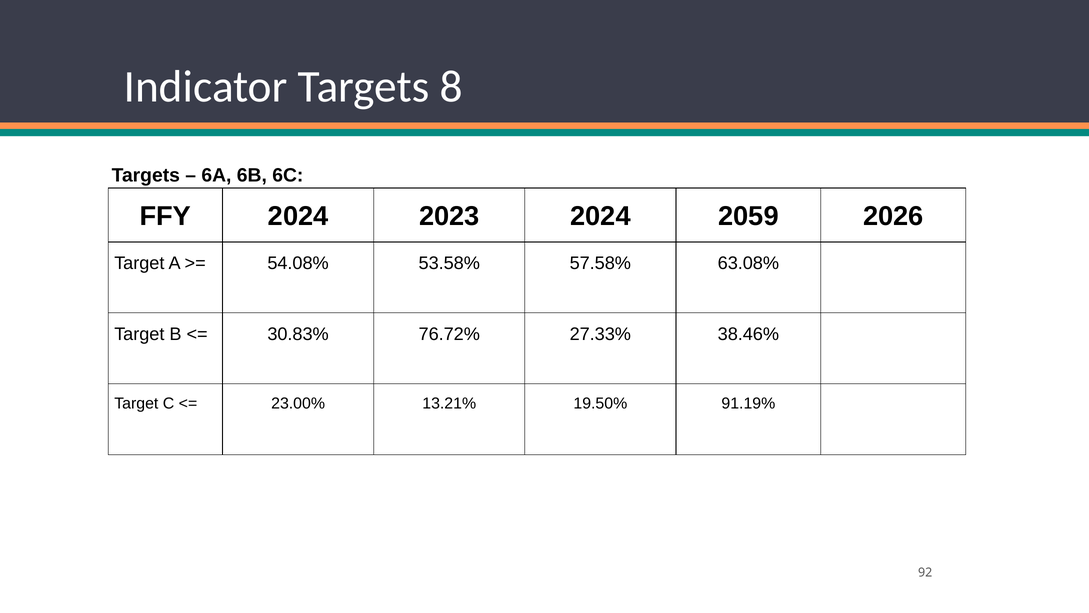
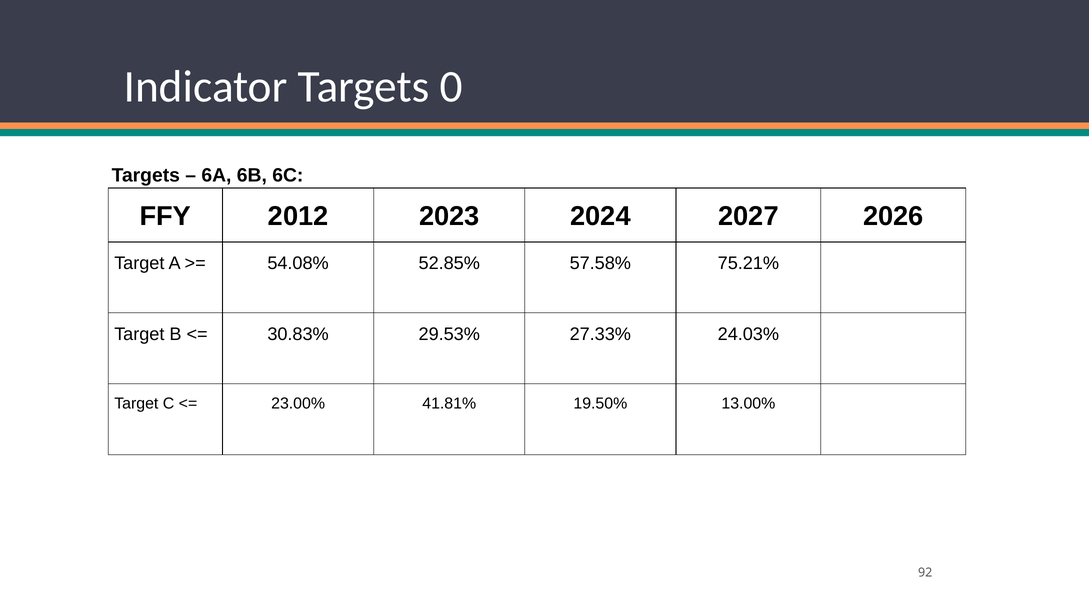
8: 8 -> 0 (451, 87)
FFY 2024: 2024 -> 2012 (298, 216)
2059: 2059 -> 2027 (748, 216)
53.58%: 53.58% -> 52.85% (449, 263)
63.08%: 63.08% -> 75.21% (748, 263)
76.72%: 76.72% -> 29.53% (449, 334)
38.46%: 38.46% -> 24.03% (748, 334)
13.21%: 13.21% -> 41.81% (449, 403)
91.19%: 91.19% -> 13.00% (748, 403)
